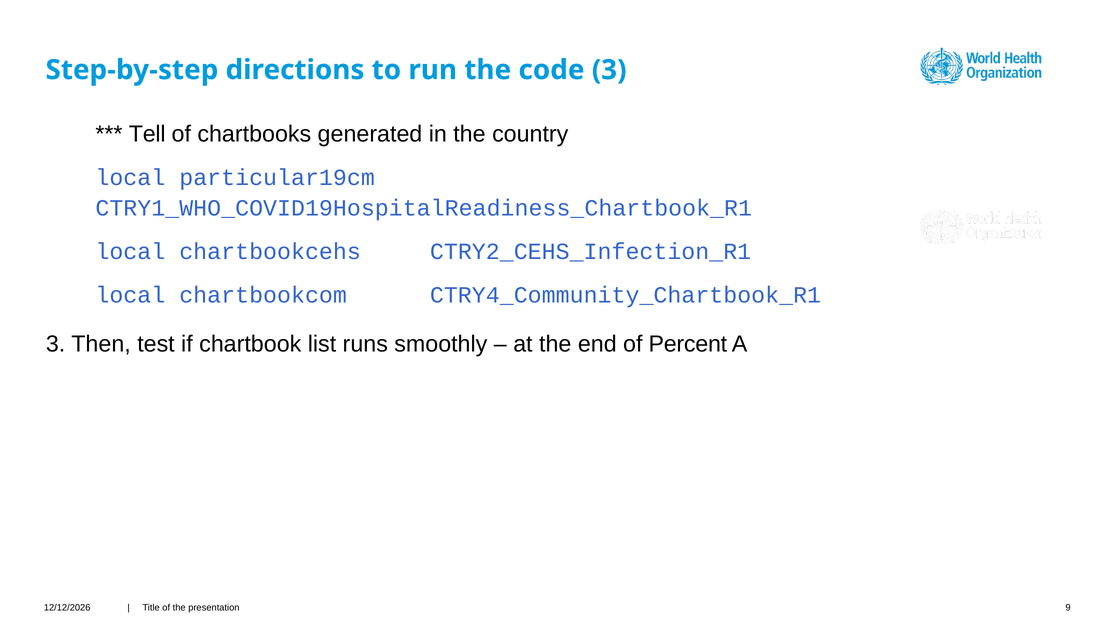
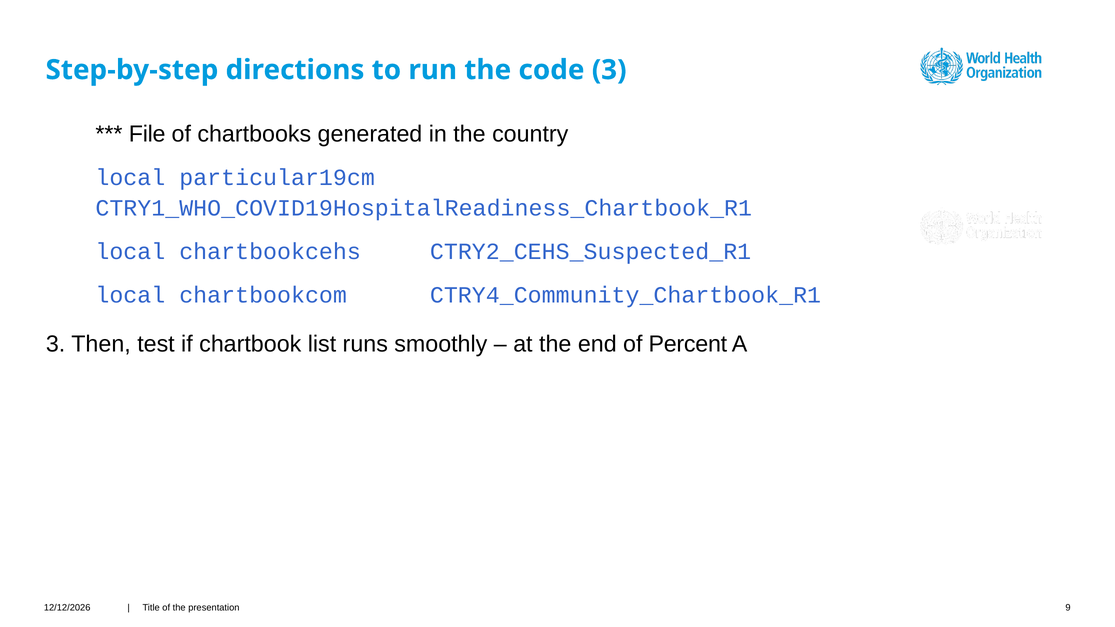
Tell: Tell -> File (147, 134)
CTRY2_CEHS_Infection_R1: CTRY2_CEHS_Infection_R1 -> CTRY2_CEHS_Suspected_R1 (591, 252)
